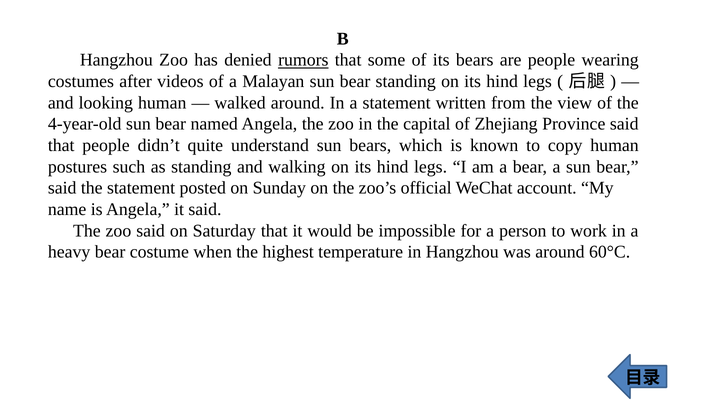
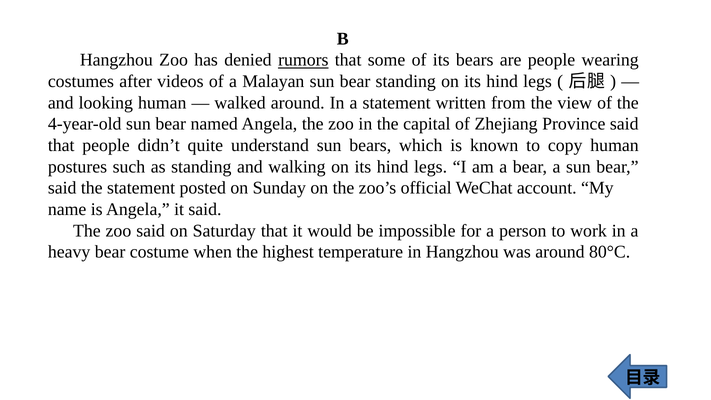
60°C: 60°C -> 80°C (610, 252)
